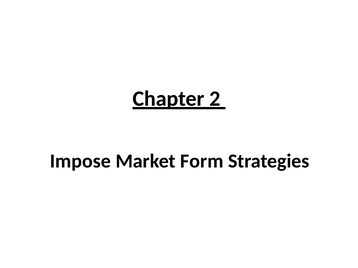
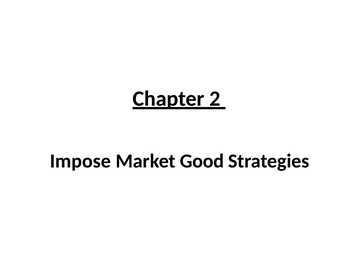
Form: Form -> Good (202, 161)
